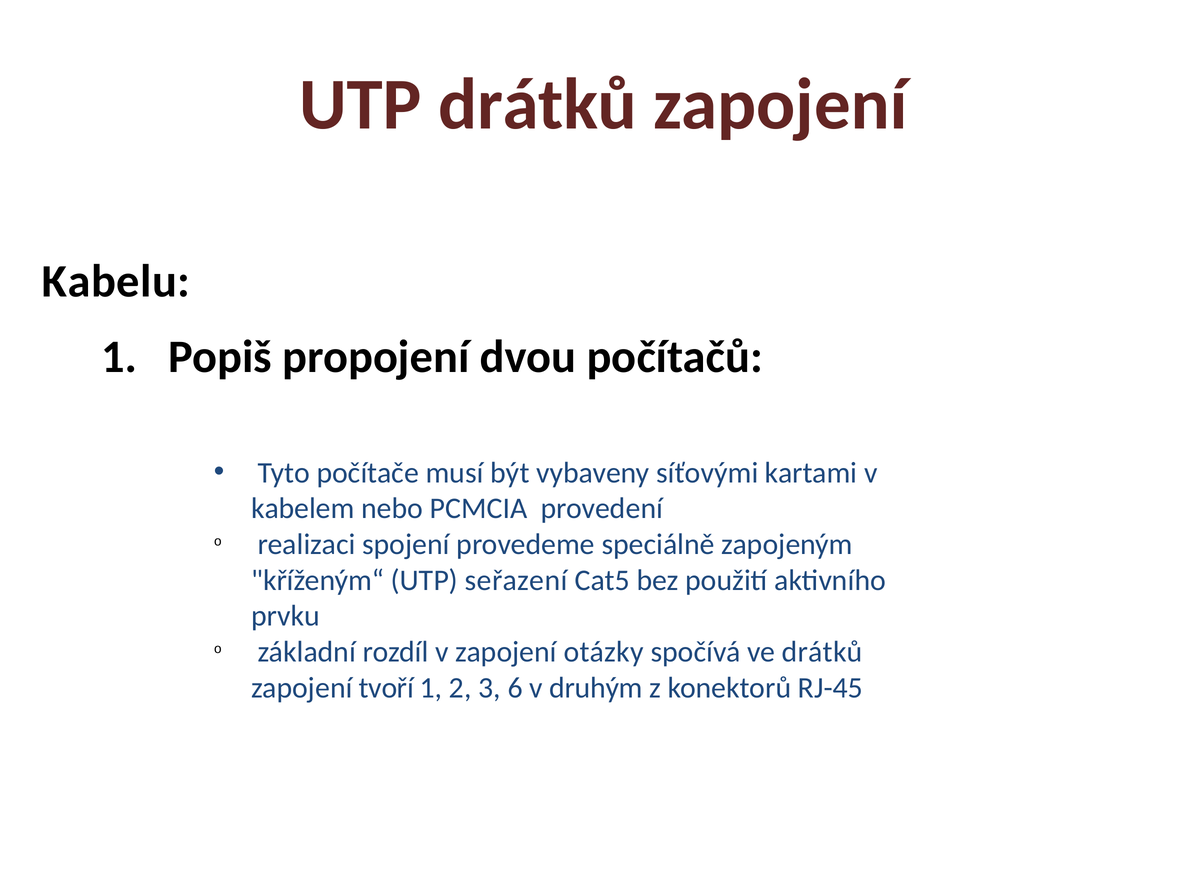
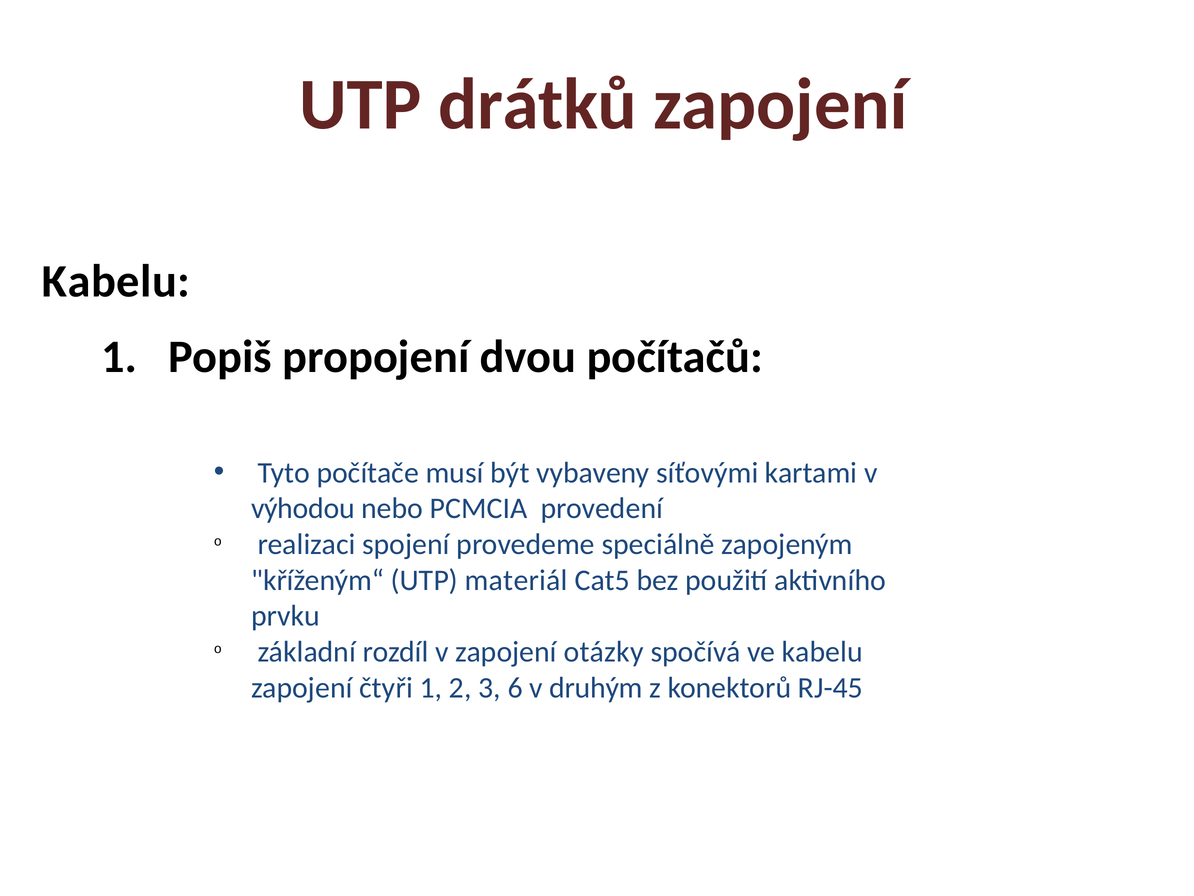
kabelem: kabelem -> výhodou (303, 508)
seřazení: seřazení -> materiál (516, 580)
ve drátků: drátků -> kabelu (822, 652)
tvoří: tvoří -> čtyři (386, 687)
